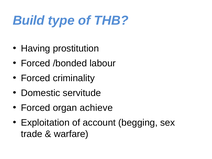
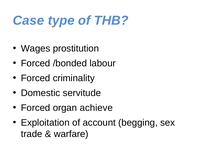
Build: Build -> Case (28, 21)
Having: Having -> Wages (36, 48)
